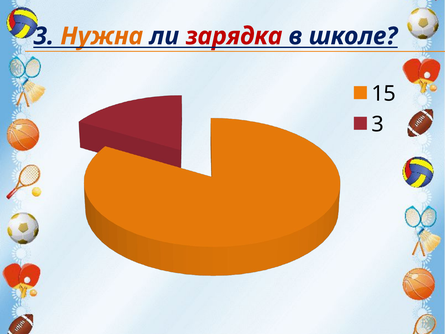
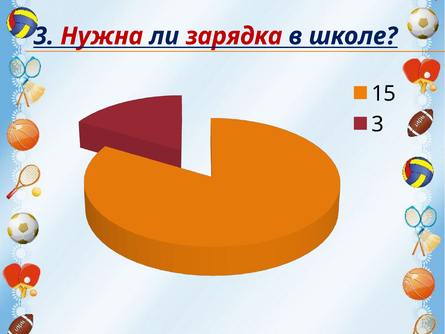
Нужна colour: orange -> red (102, 36)
